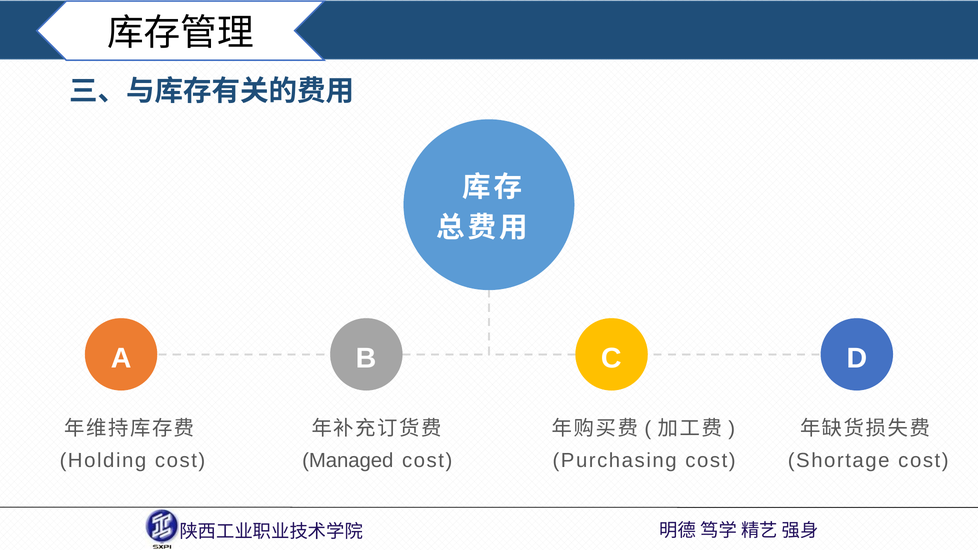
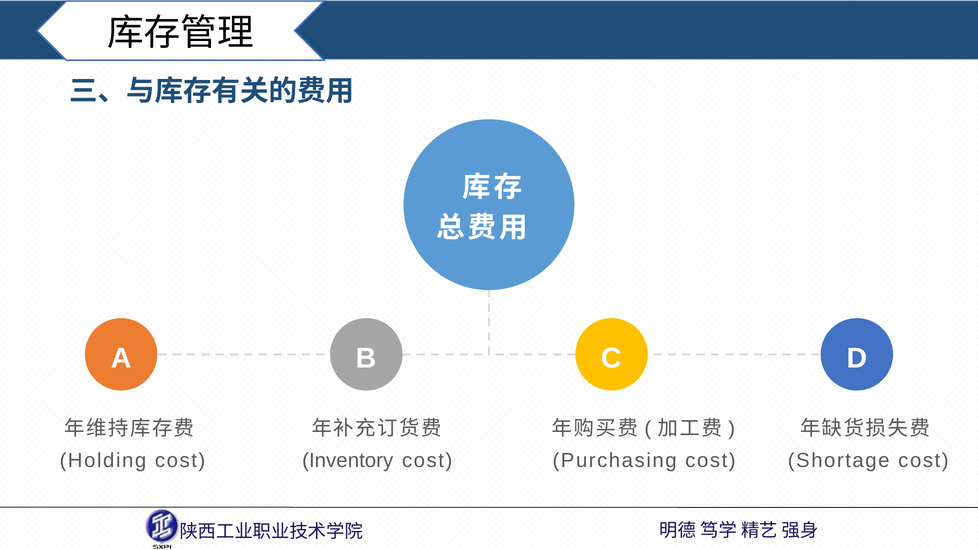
Managed: Managed -> Inventory (348, 461)
